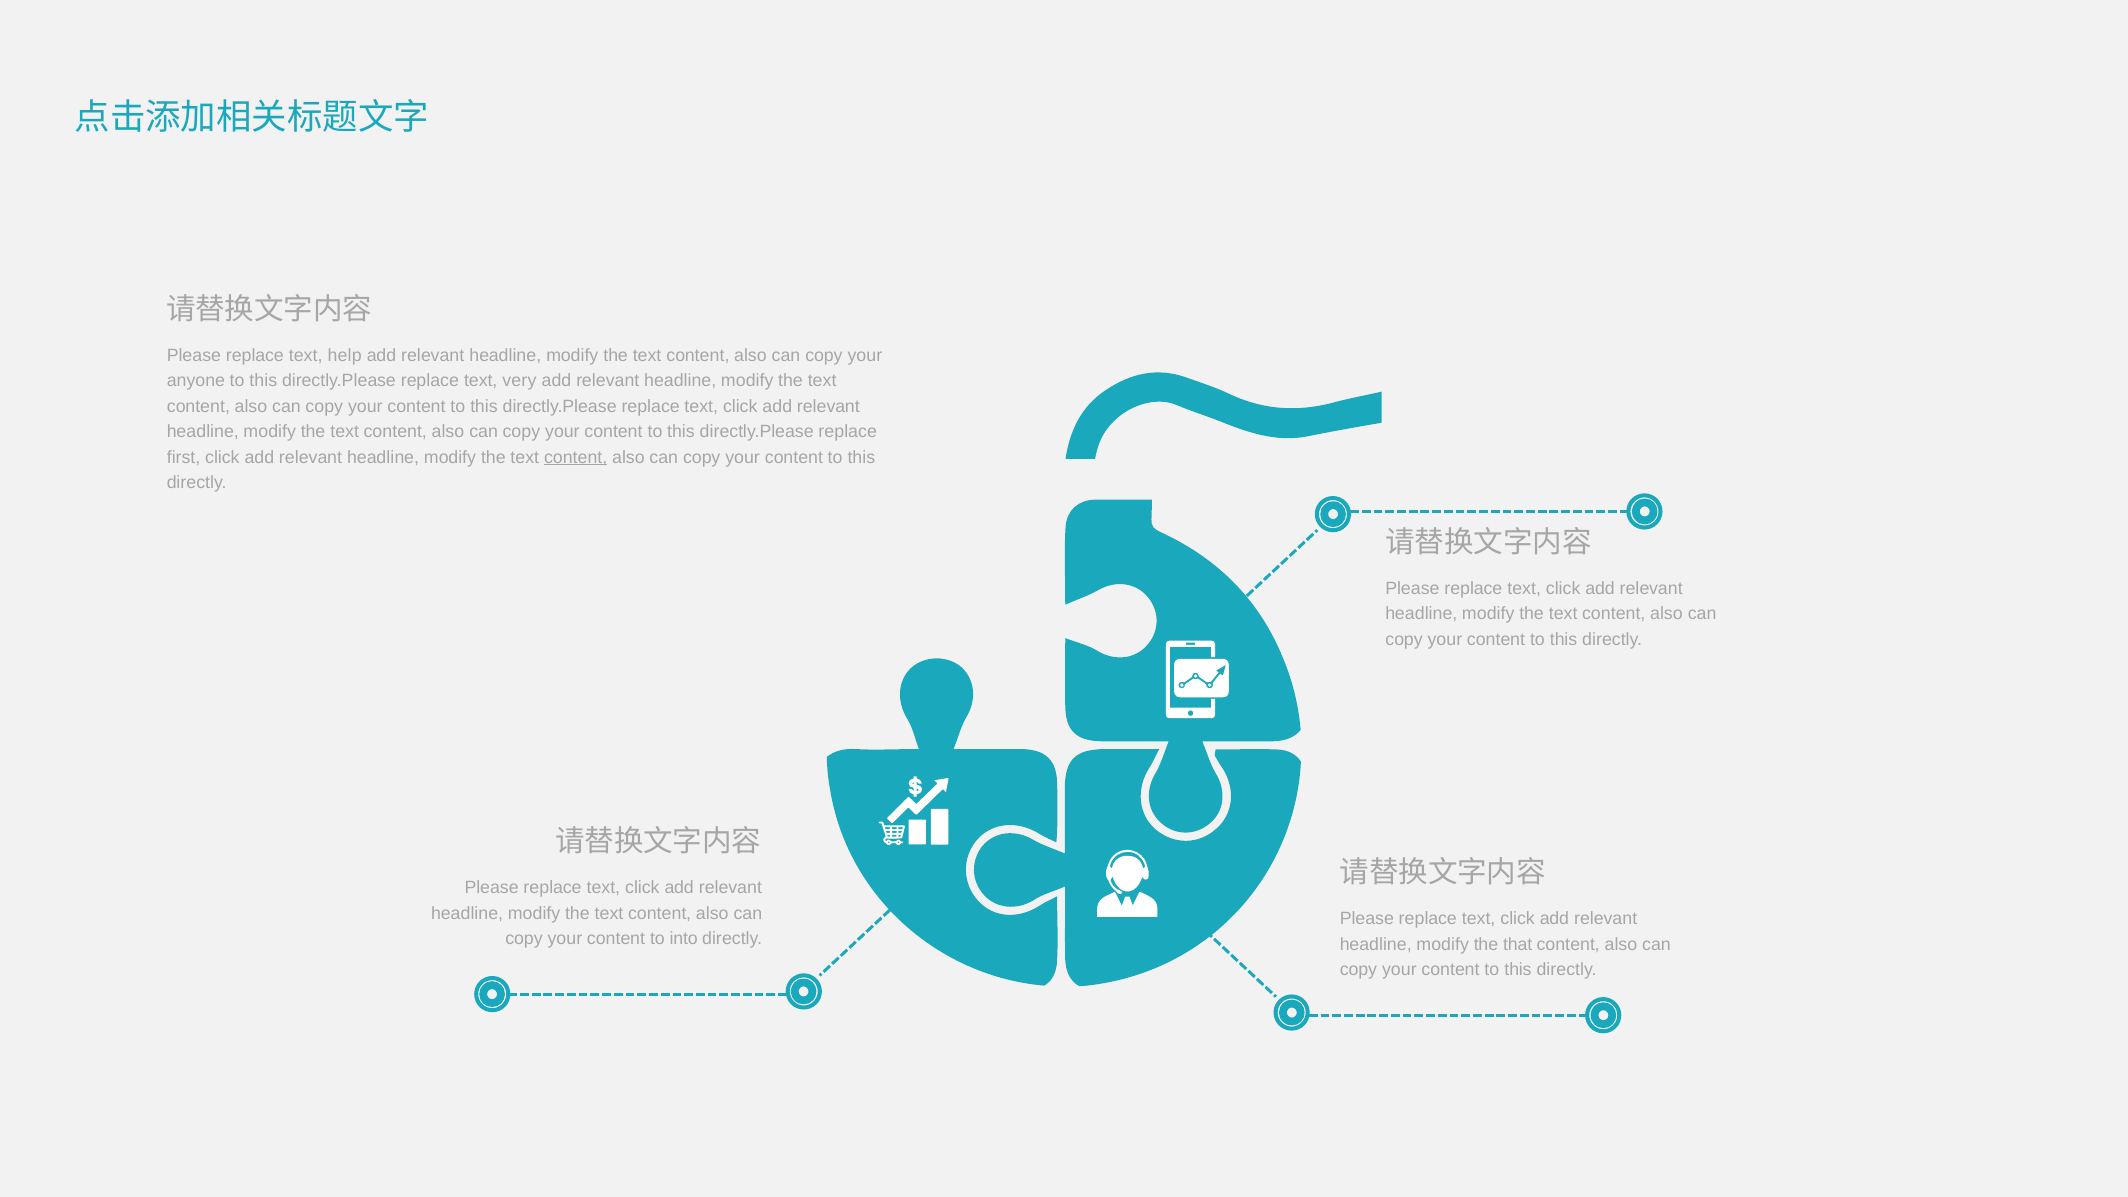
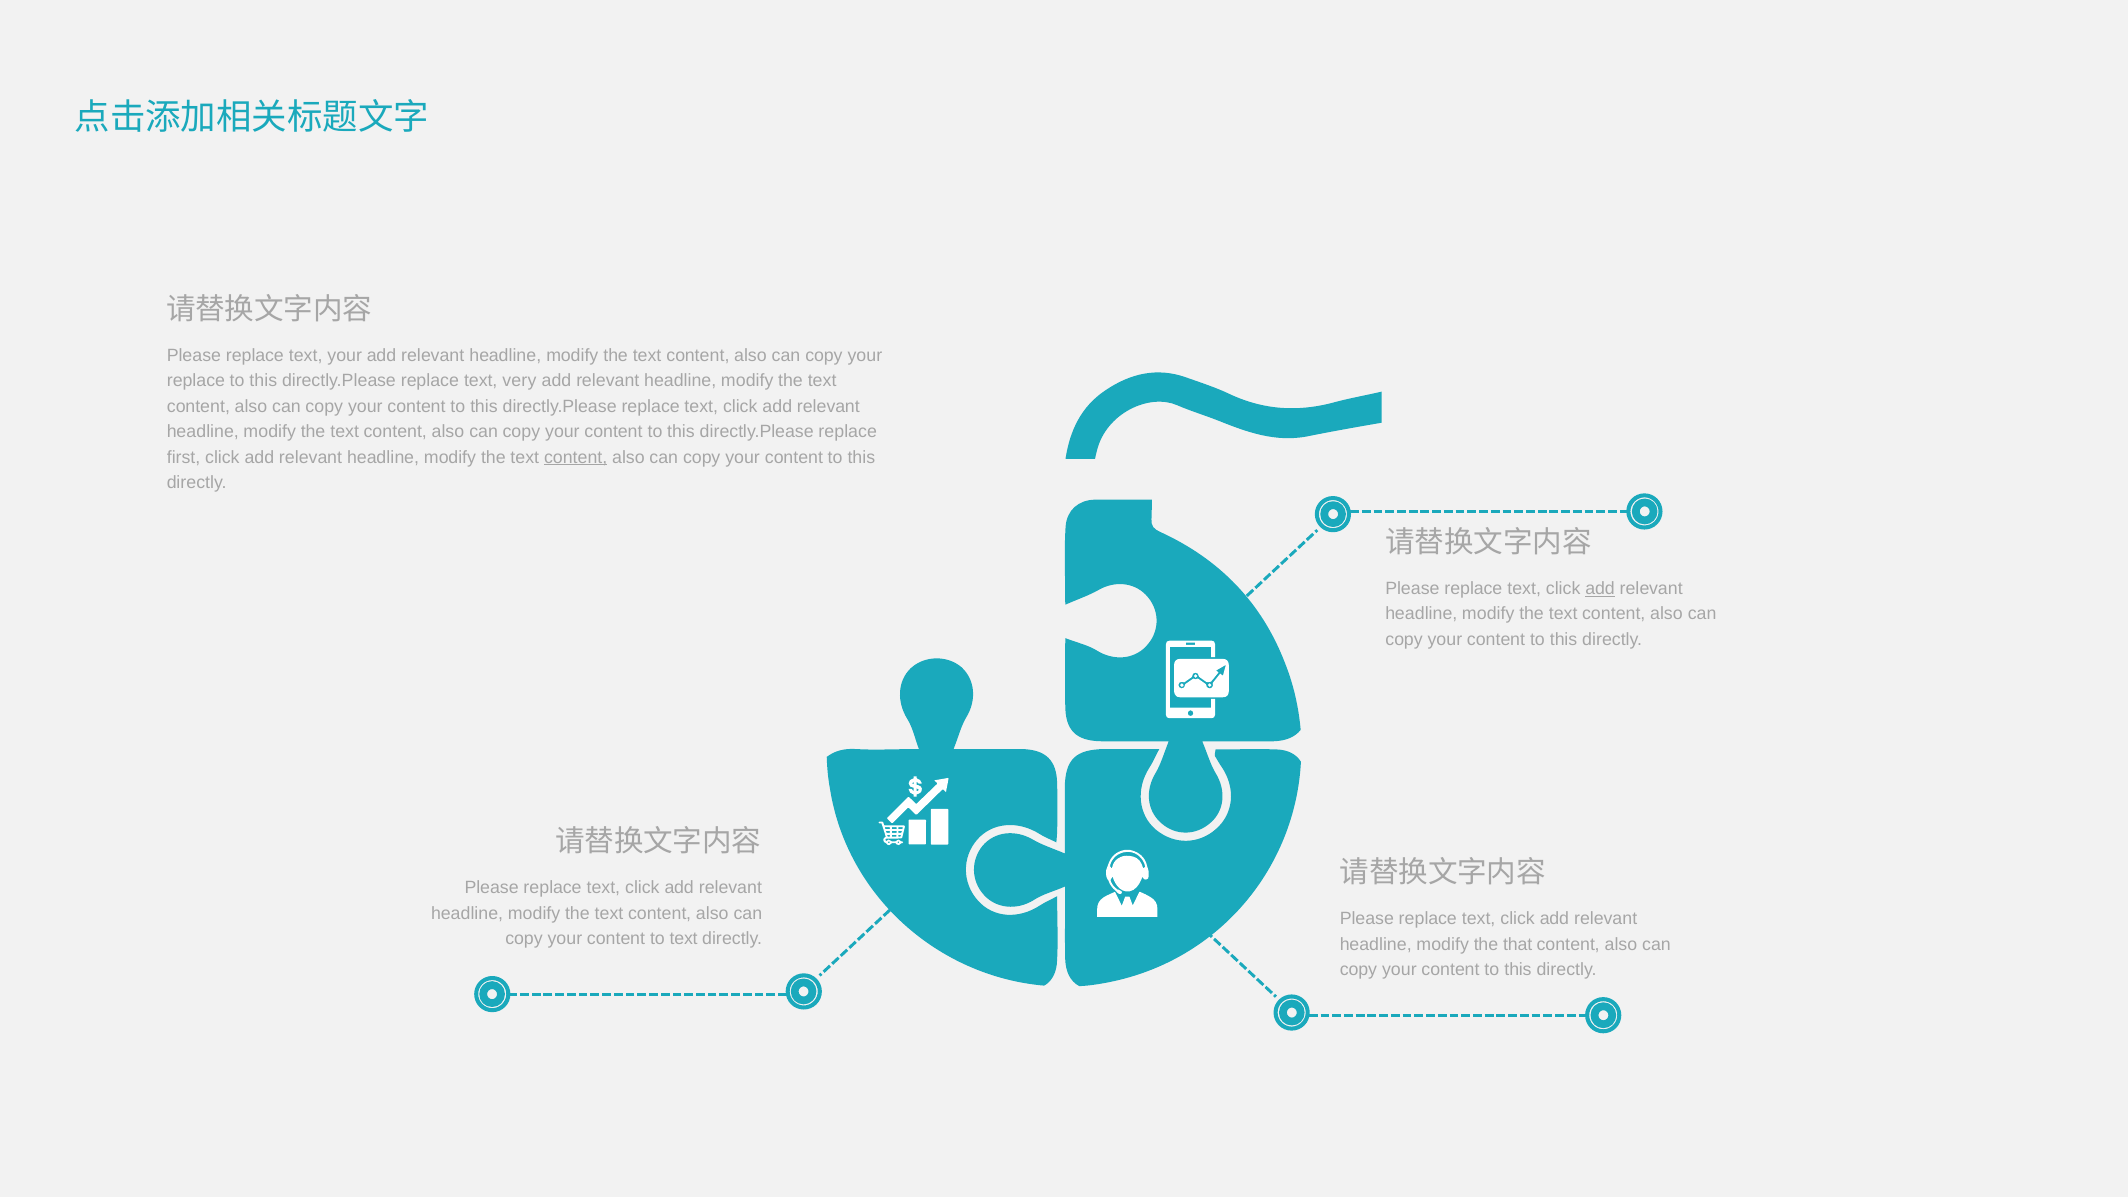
text help: help -> your (345, 355)
anyone: anyone -> replace (196, 381)
add underline: none -> present (1600, 588)
to into: into -> text (684, 939)
